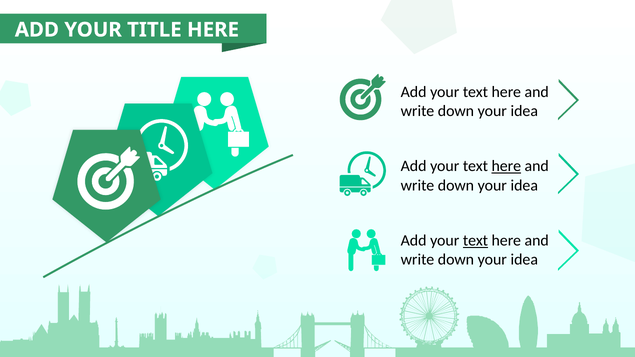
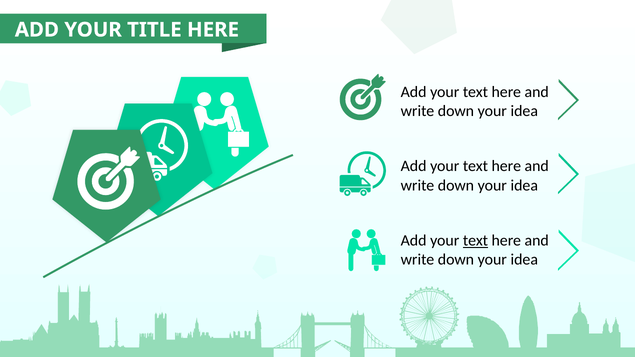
here underline: present -> none (506, 166)
